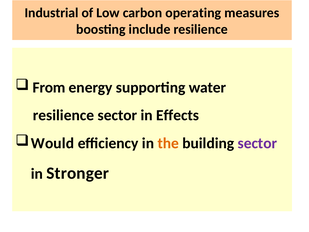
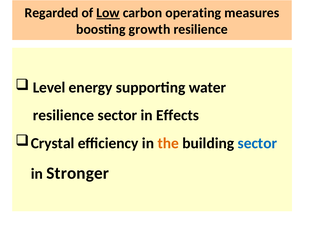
Industrial: Industrial -> Regarded (52, 13)
Low underline: none -> present (108, 13)
include: include -> growth (150, 29)
From: From -> Level (49, 87)
Would: Would -> Crystal (53, 143)
sector colour: purple -> blue (257, 143)
